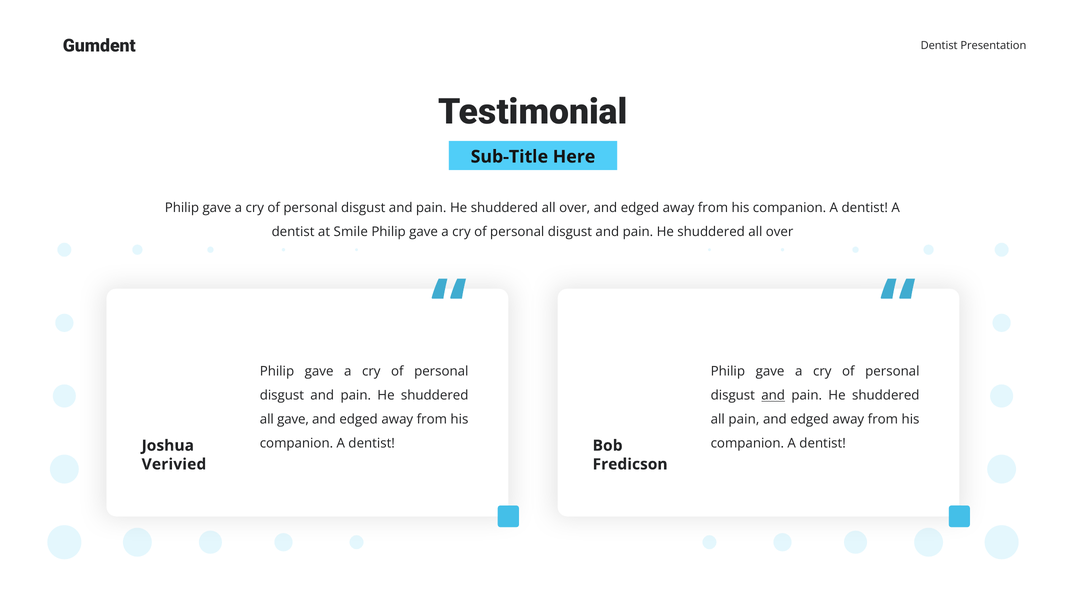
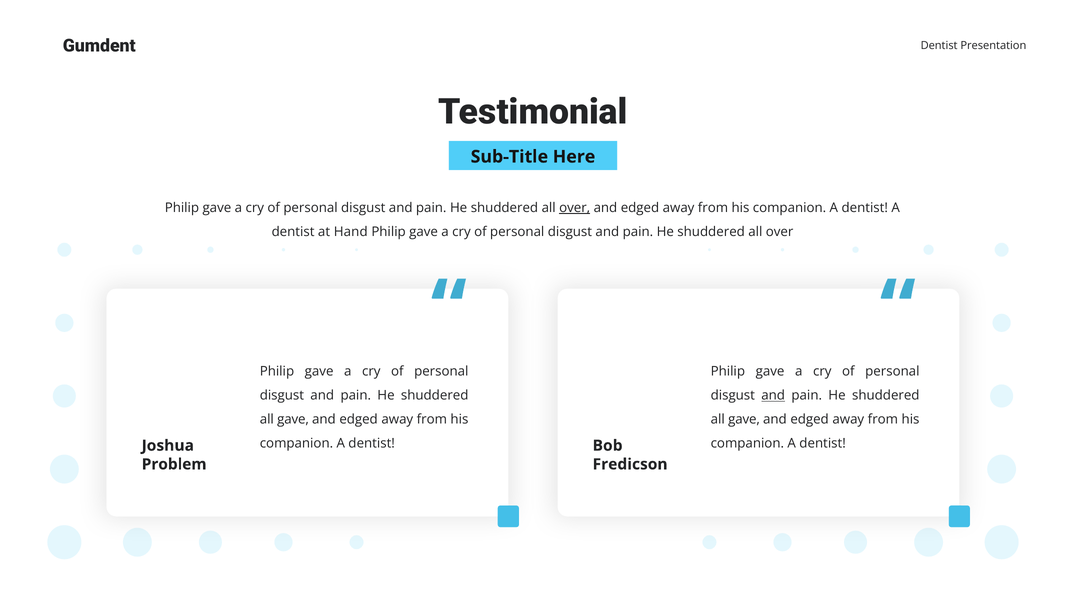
over underline: none -> present (575, 208)
Smile: Smile -> Hand (351, 231)
pain: pain -> gave (744, 419)
Verivied: Verivied -> Problem (174, 464)
